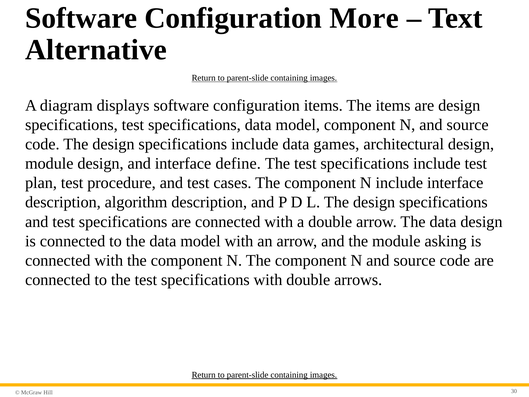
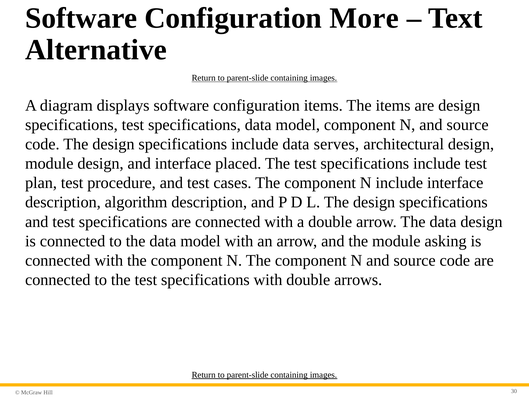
games: games -> serves (336, 144)
define: define -> placed (238, 163)
